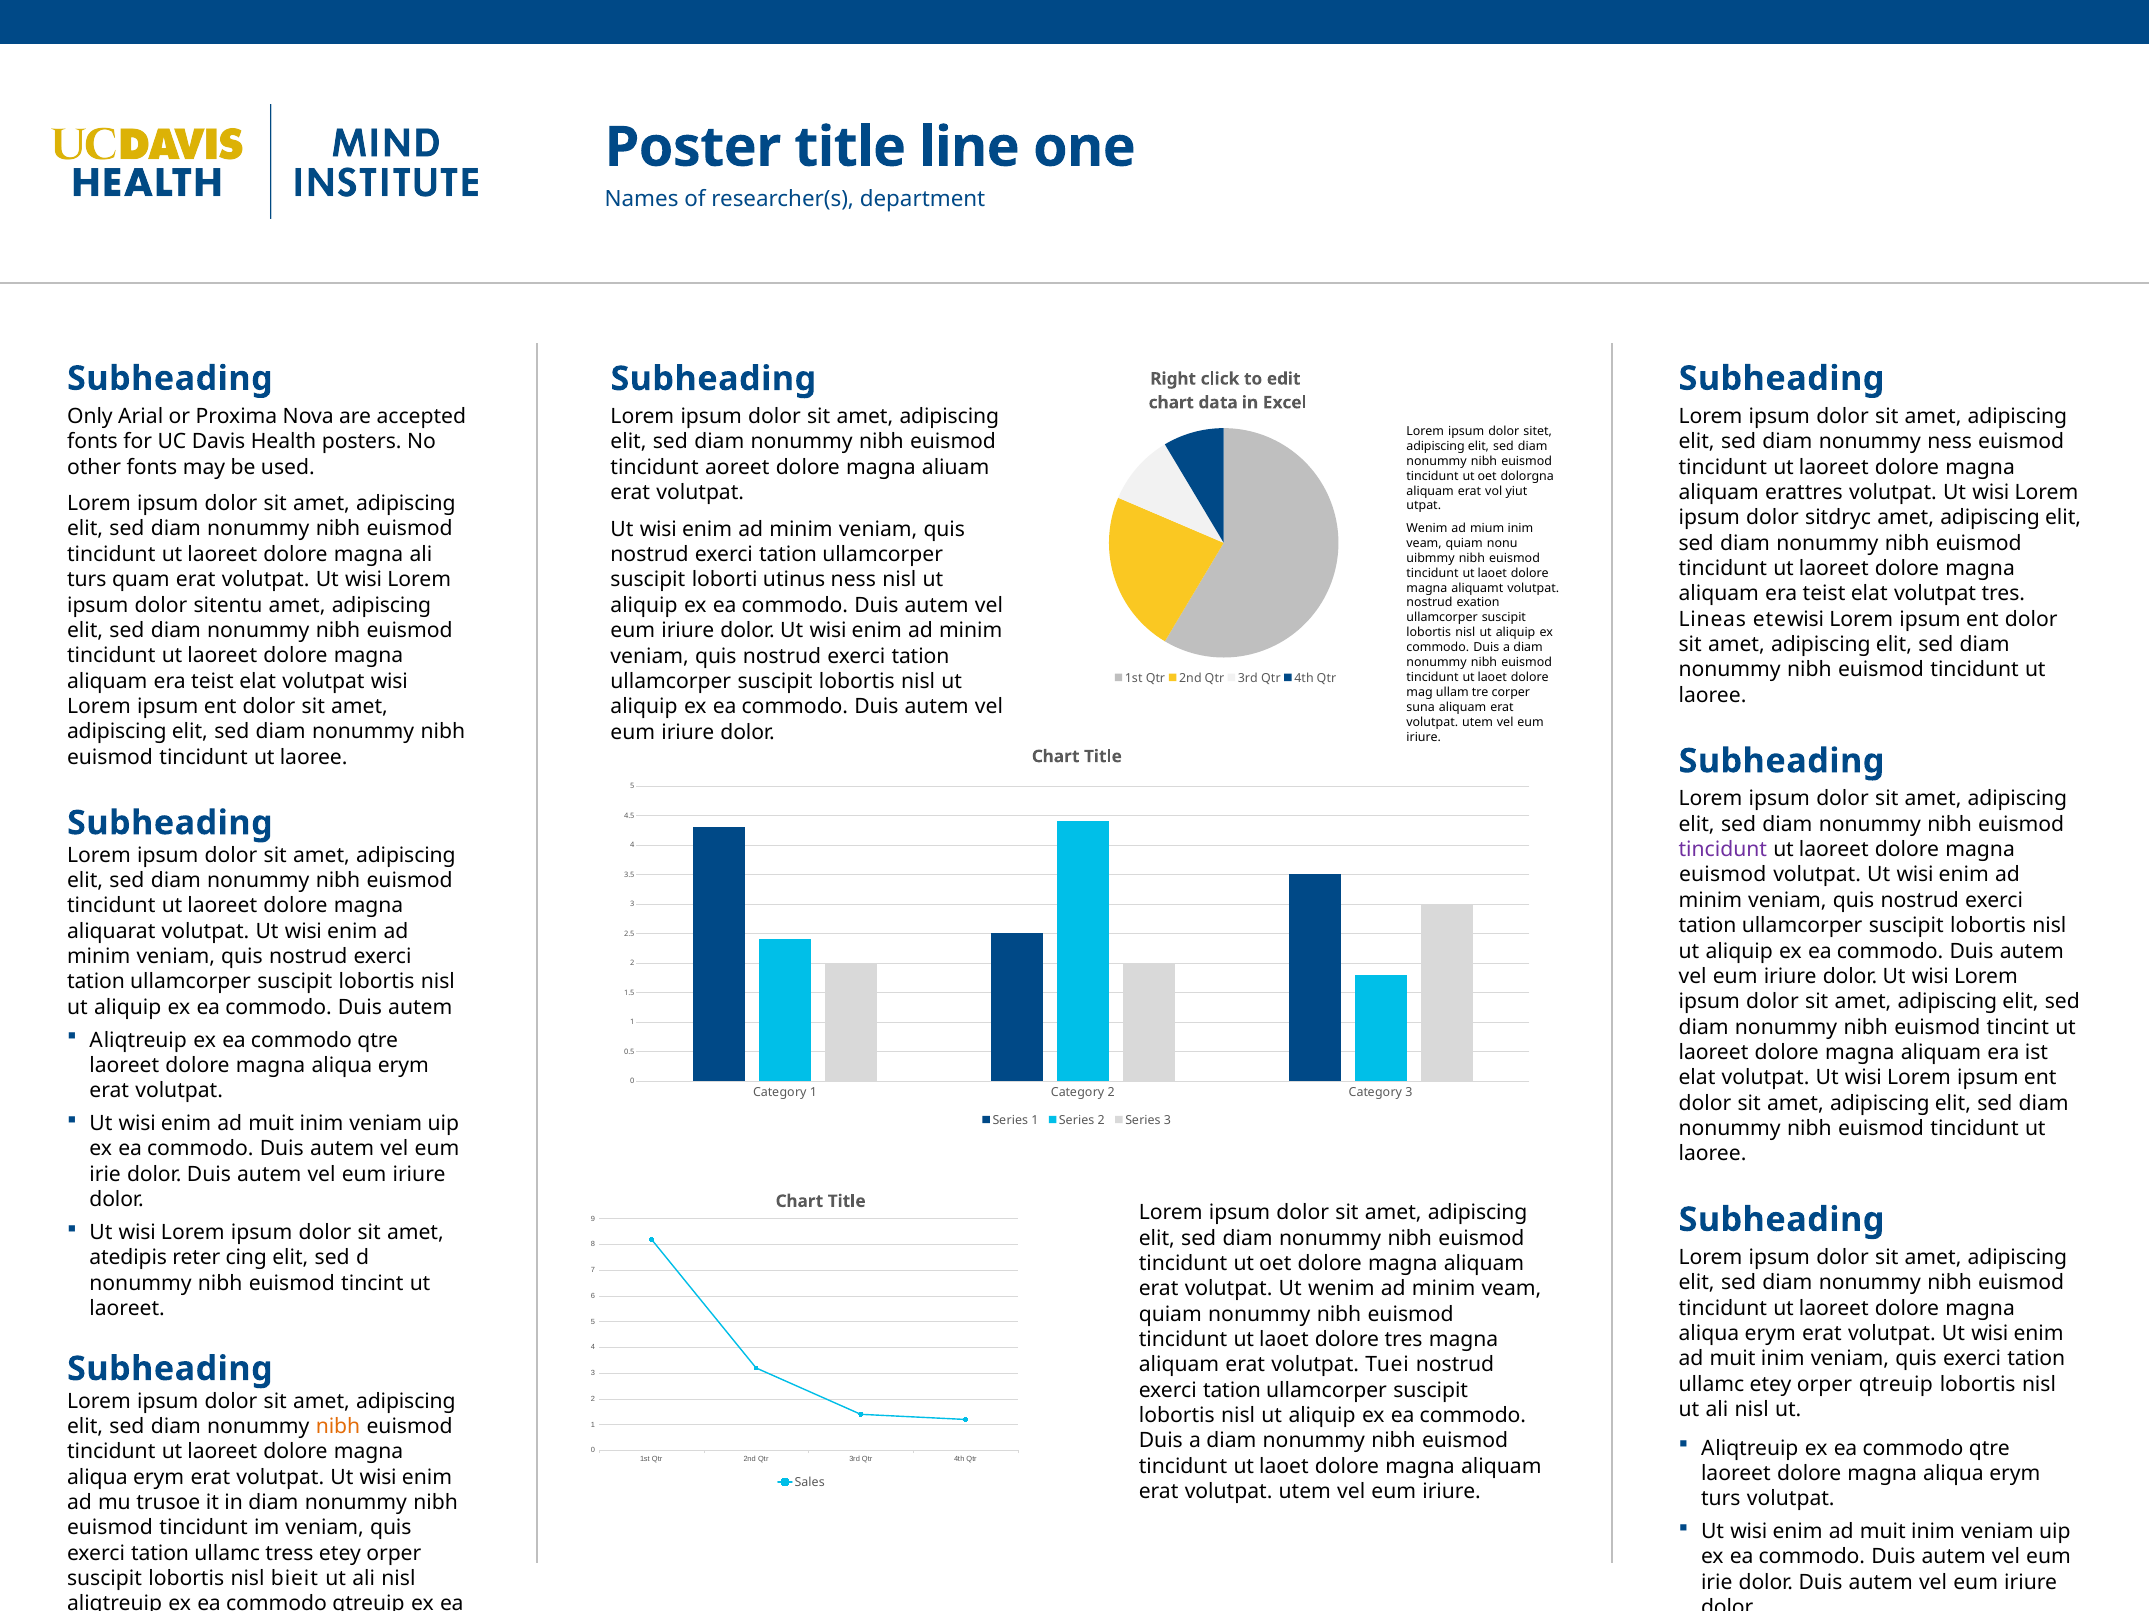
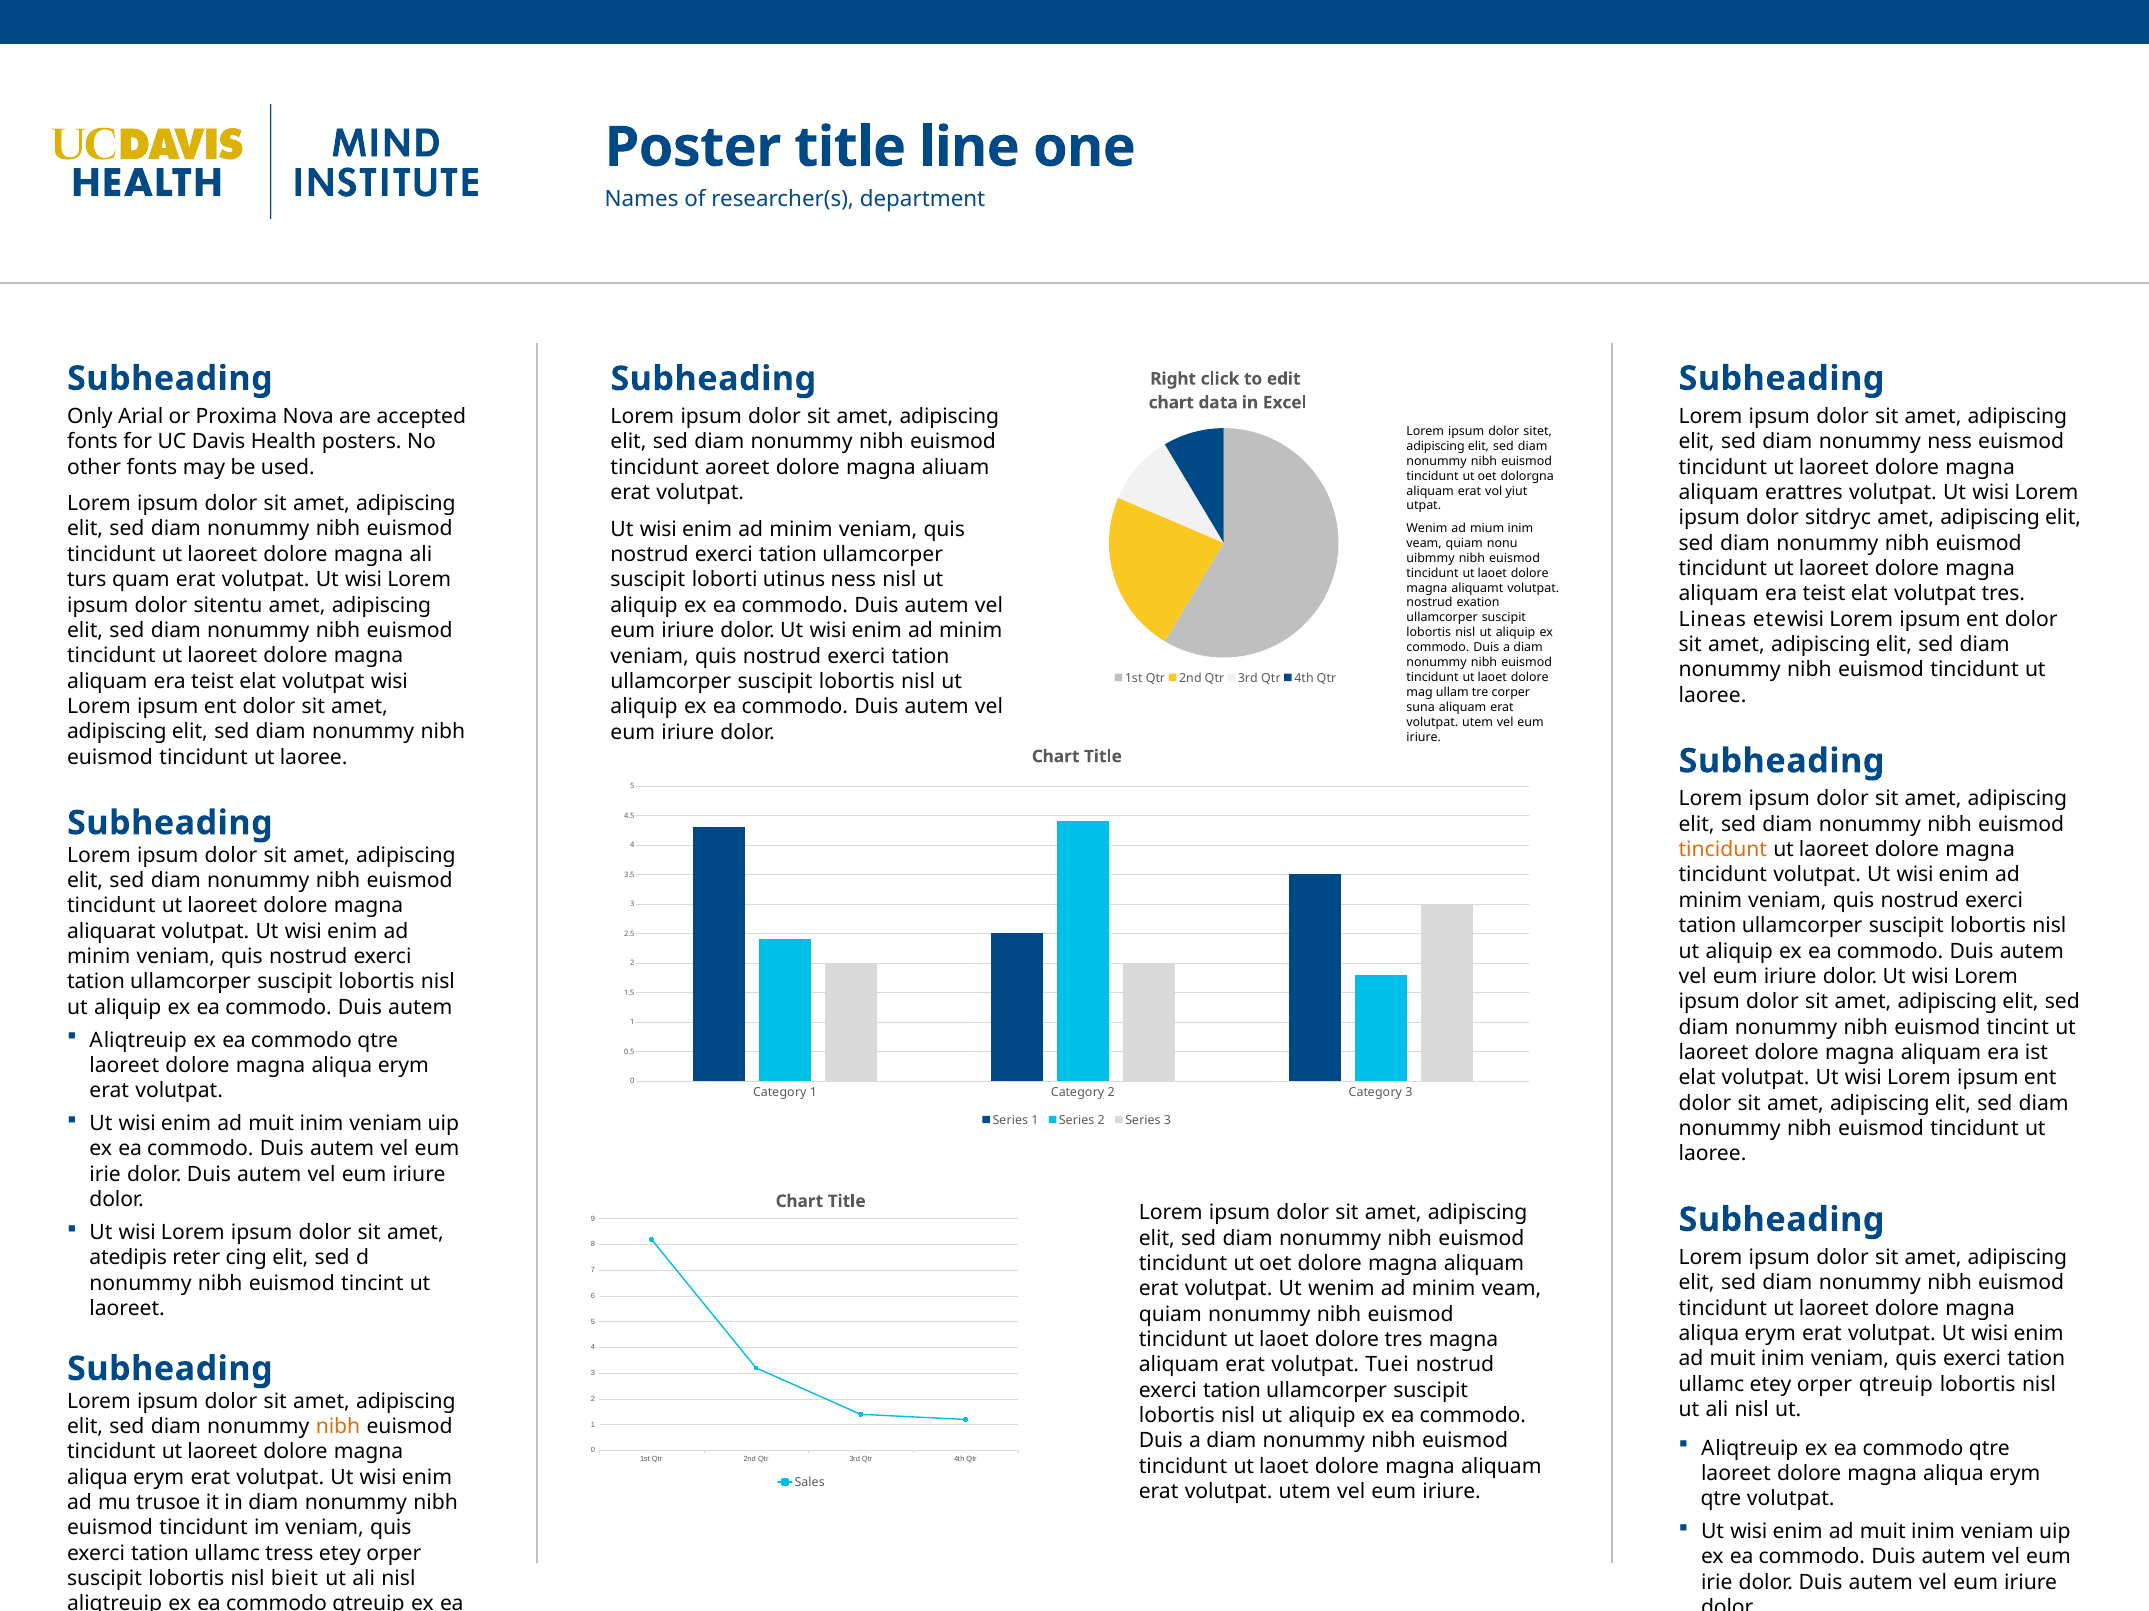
tincidunt colour: purple -> orange (1723, 850)
euismod: euismod -> tincidunt (1723, 875)
turs: turs -> qtre (1721, 1499)
